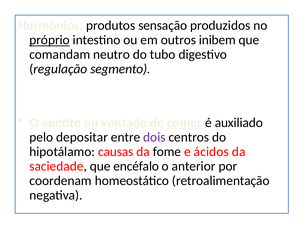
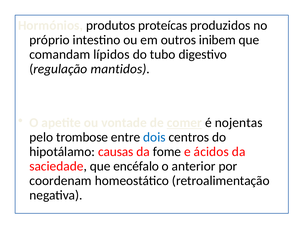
sensação: sensação -> proteícas (163, 26)
próprio underline: present -> none (50, 40)
neutro: neutro -> lípidos (111, 54)
segmento: segmento -> mantidos (120, 69)
auxiliado: auxiliado -> nojentas (239, 123)
depositar: depositar -> trombose (82, 137)
dois colour: purple -> blue (154, 137)
